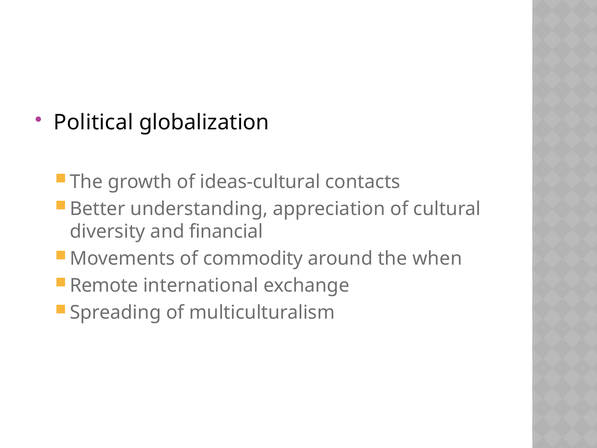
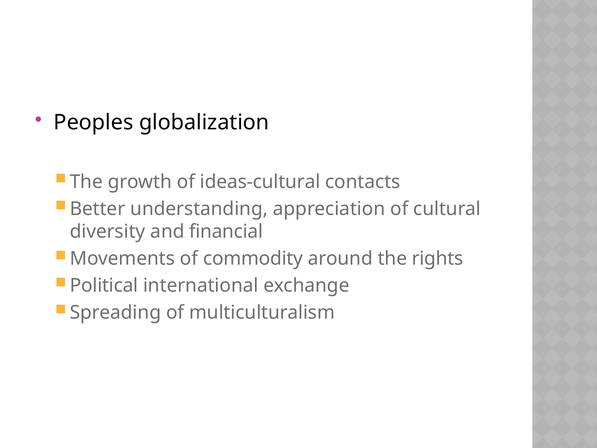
Political: Political -> Peoples (93, 122)
when: when -> rights (438, 259)
Remote: Remote -> Political (104, 286)
